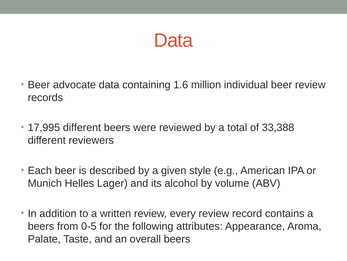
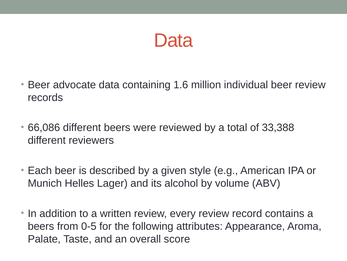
17,995: 17,995 -> 66,086 (44, 127)
overall beers: beers -> score (177, 238)
